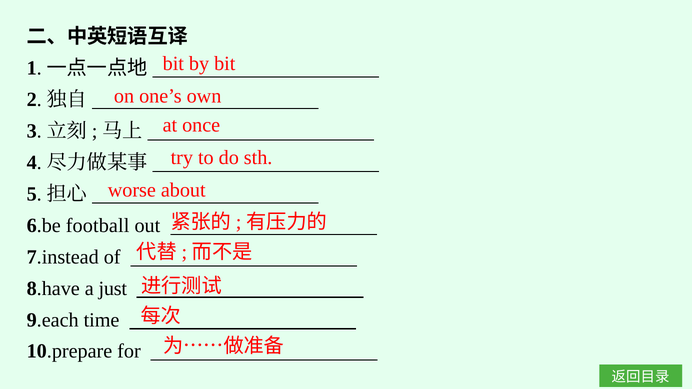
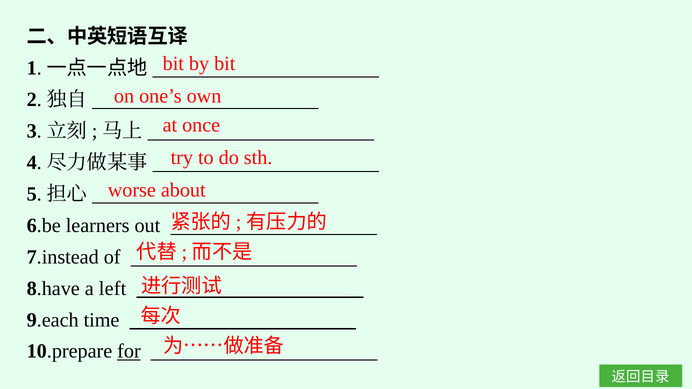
football: football -> learners (98, 226)
just: just -> left (113, 289)
for underline: none -> present (129, 352)
